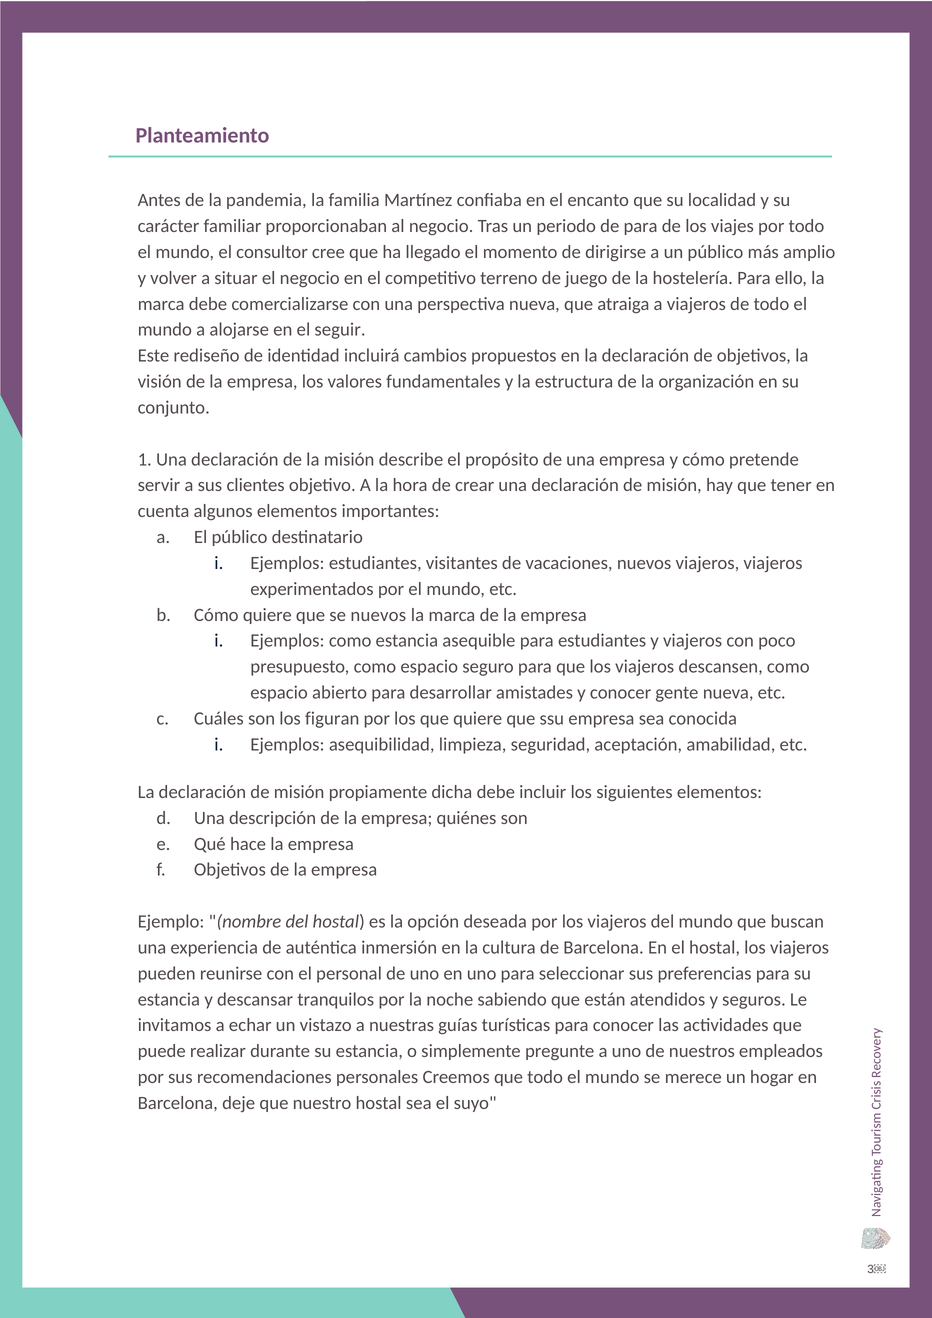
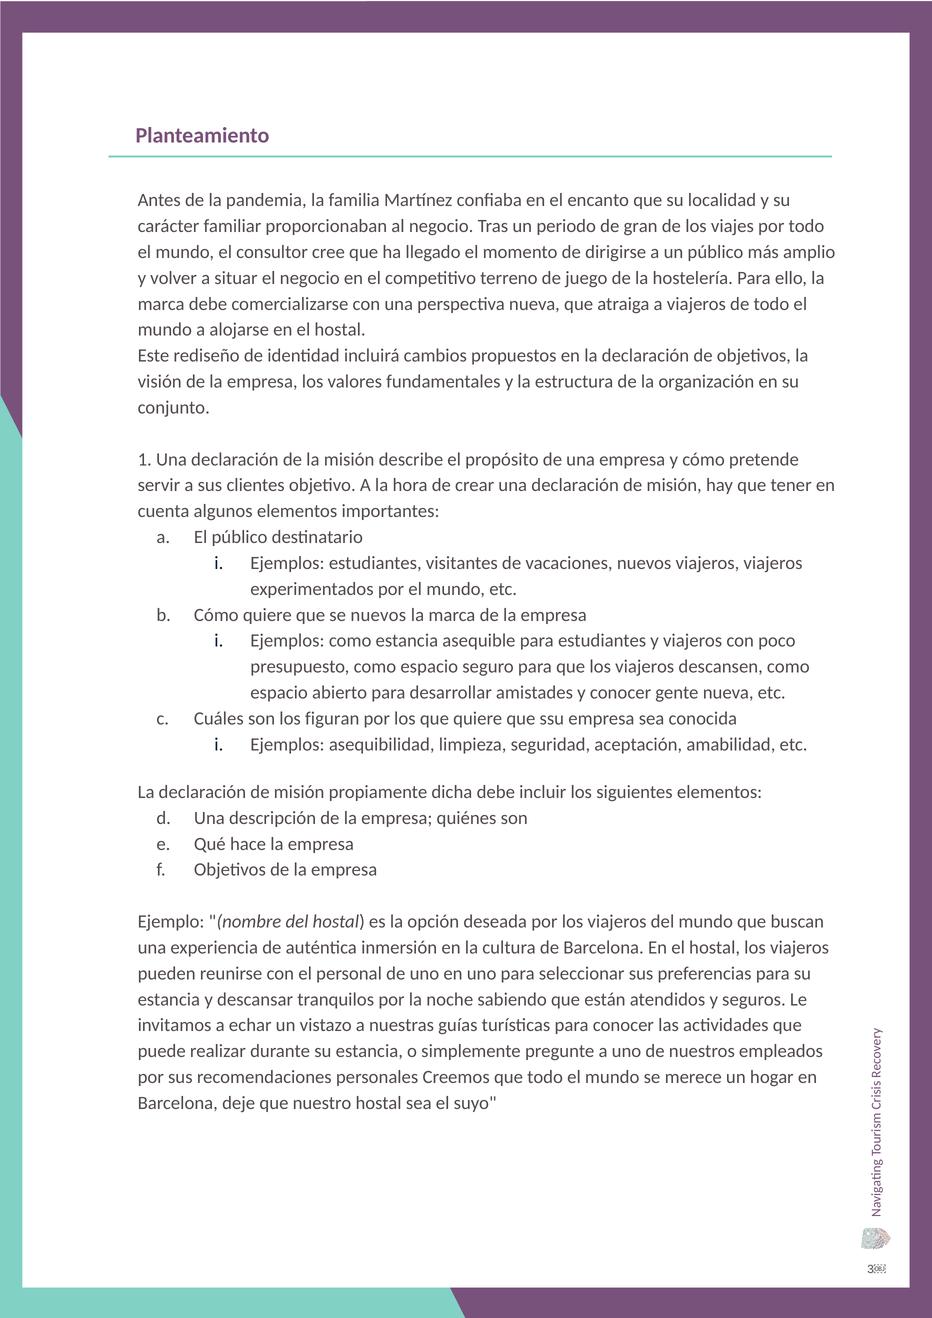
de para: para -> gran (641, 226)
alojarse en el seguir: seguir -> hostal (340, 330)
